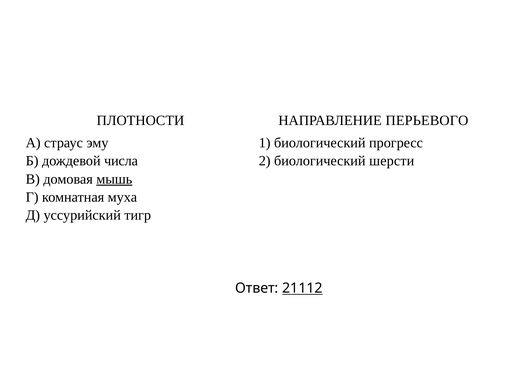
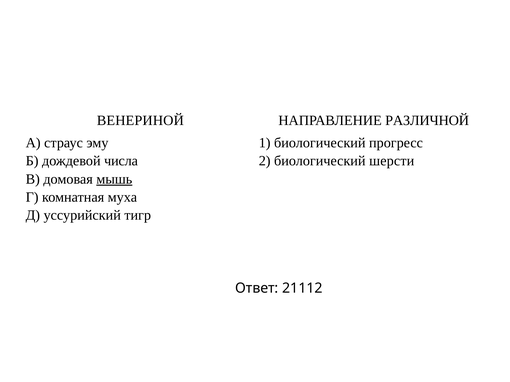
ПЛОТНОСТИ: ПЛОТНОСТИ -> ВЕНЕРИНОЙ (140, 121)
ПЕРЬЕВОГО: ПЕРЬЕВОГО -> РАЗЛИЧНОЙ (427, 121)
21112 underline: present -> none (302, 289)
